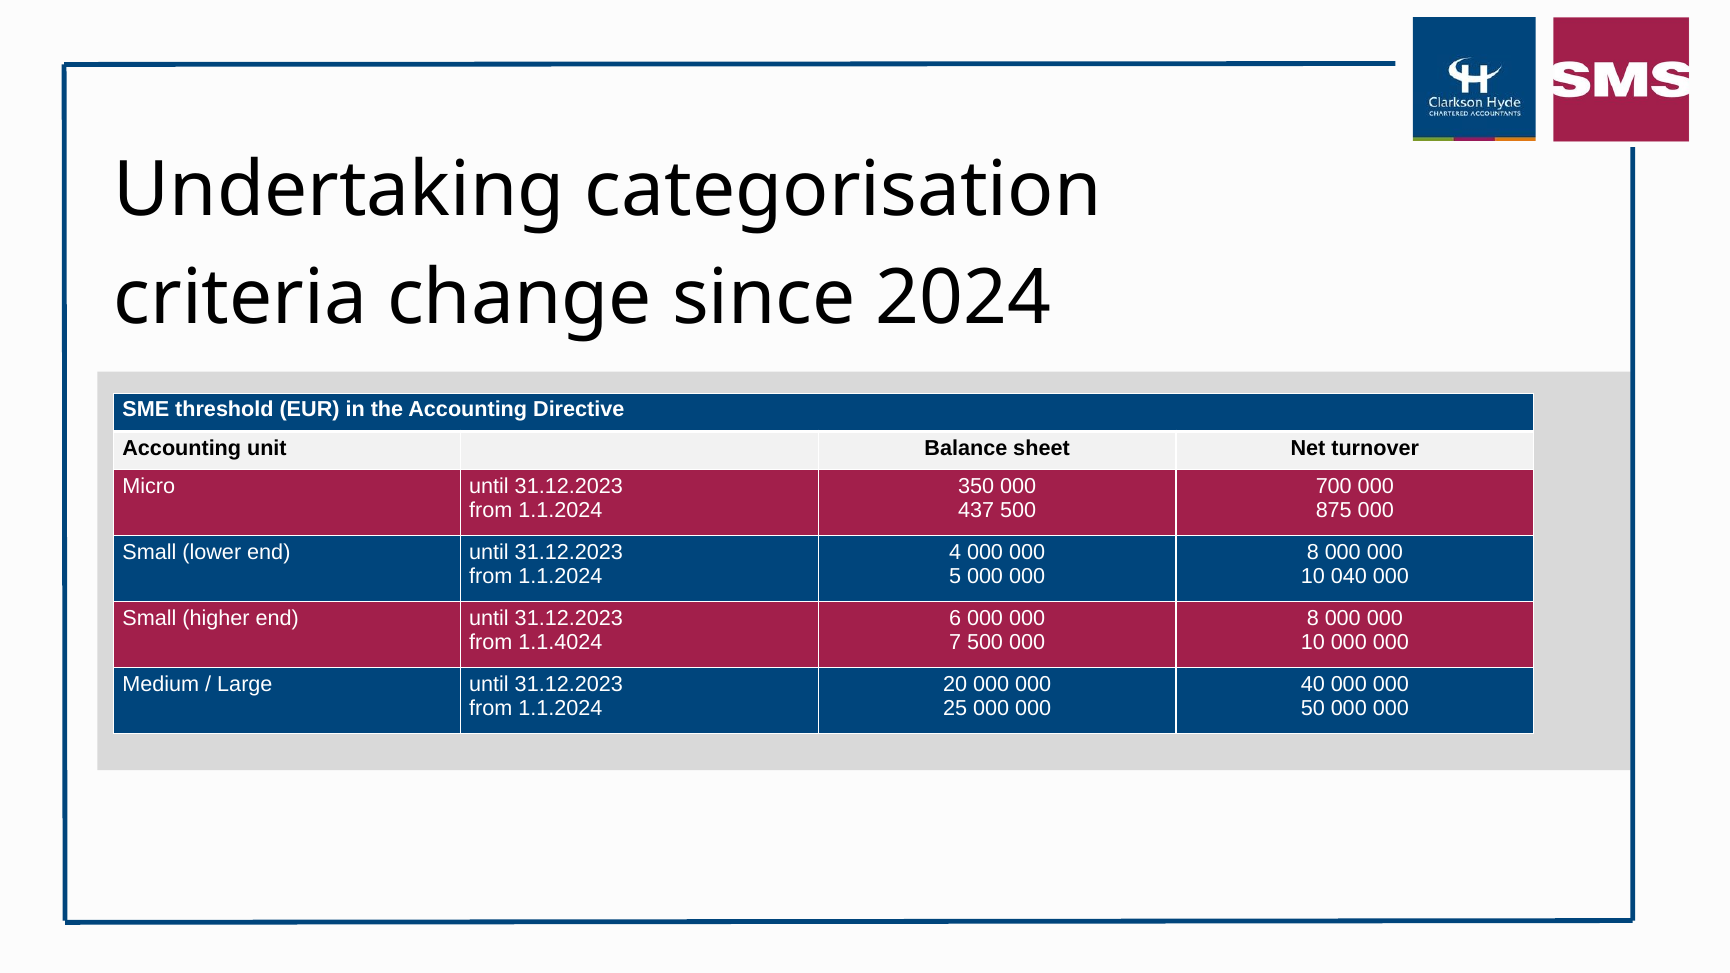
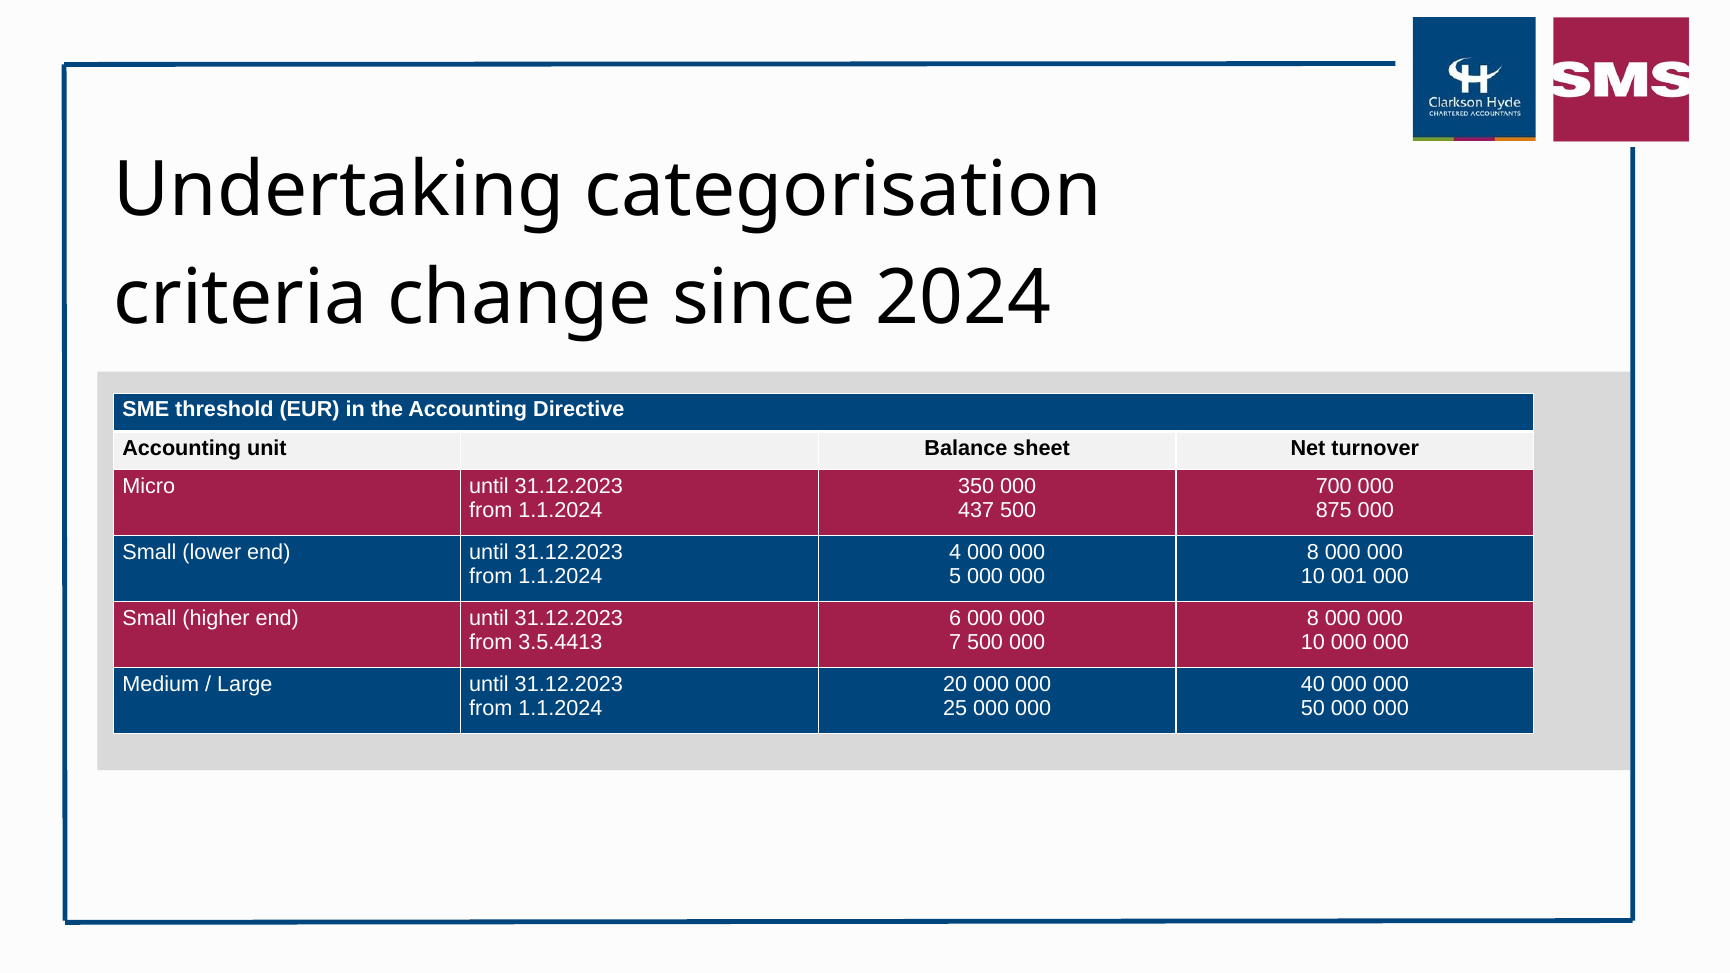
040: 040 -> 001 (1349, 577)
1.1.4024: 1.1.4024 -> 3.5.4413 (560, 642)
